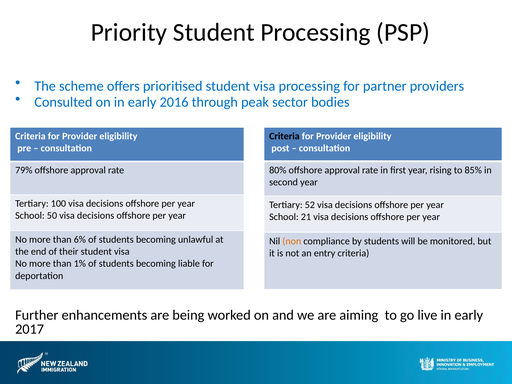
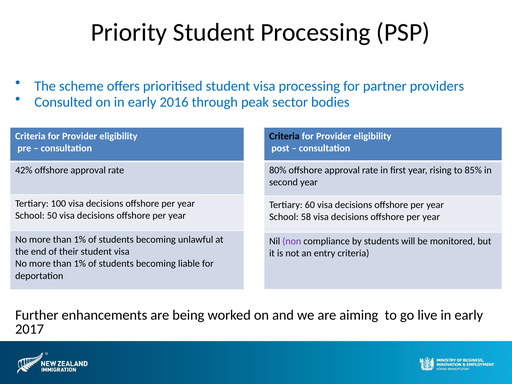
79%: 79% -> 42% (24, 170)
52: 52 -> 60 (310, 205)
21: 21 -> 58 (306, 217)
6%: 6% -> 1% (80, 239)
non colour: orange -> purple (292, 241)
